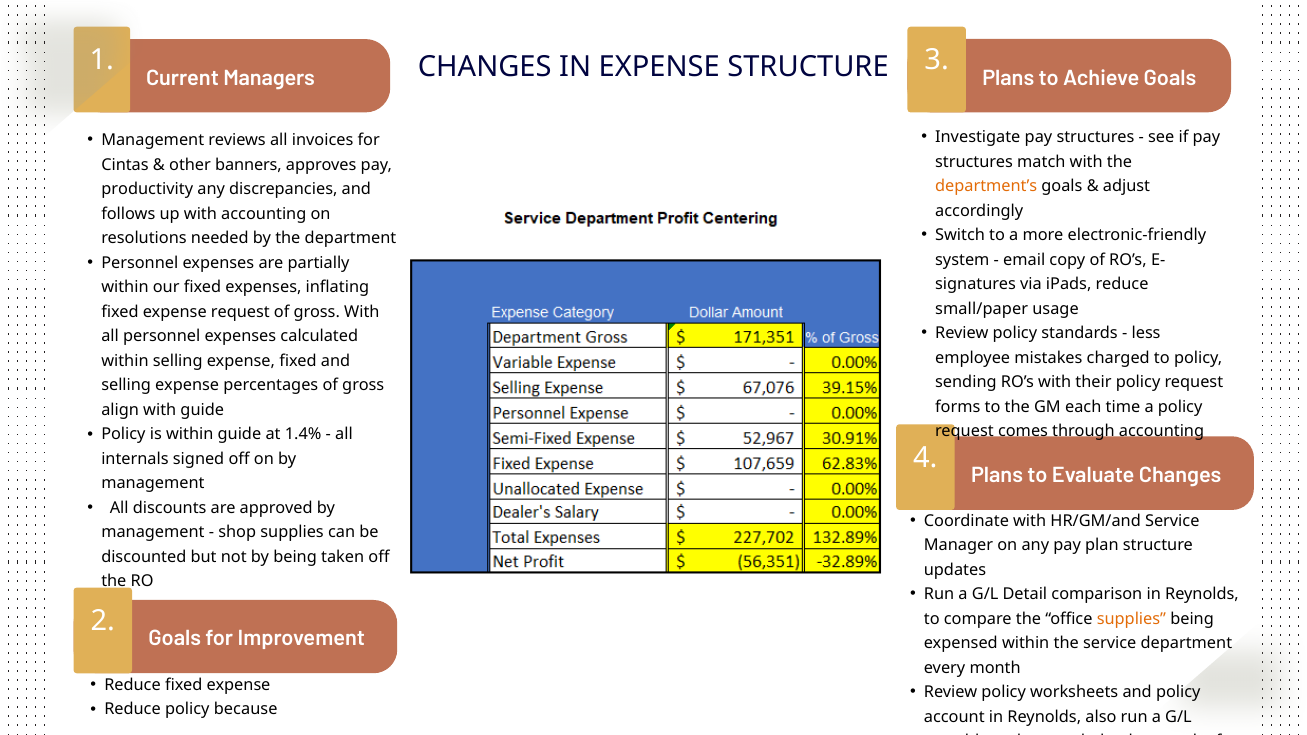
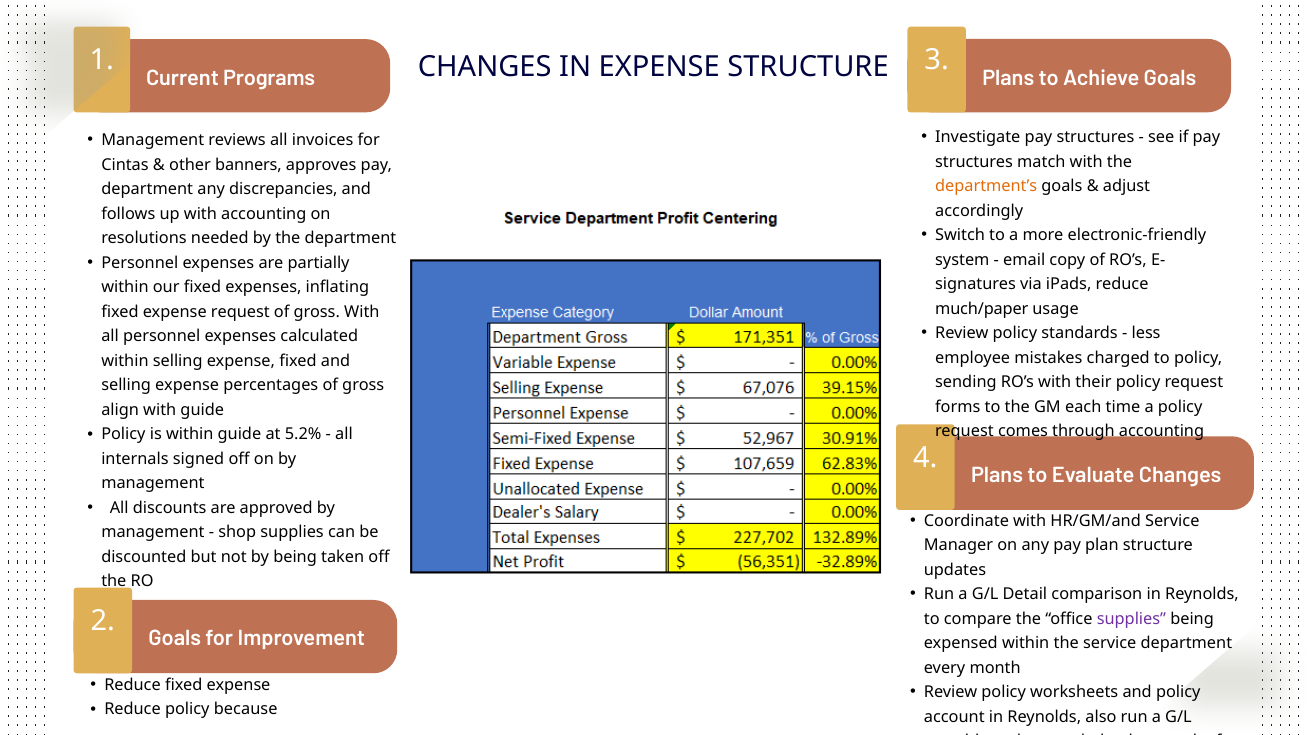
Managers: Managers -> Programs (269, 78)
productivity: productivity -> department (147, 189)
small/paper: small/paper -> much/paper (982, 309)
1.4%: 1.4% -> 5.2% (303, 435)
supplies colour: orange -> purple (1131, 619)
